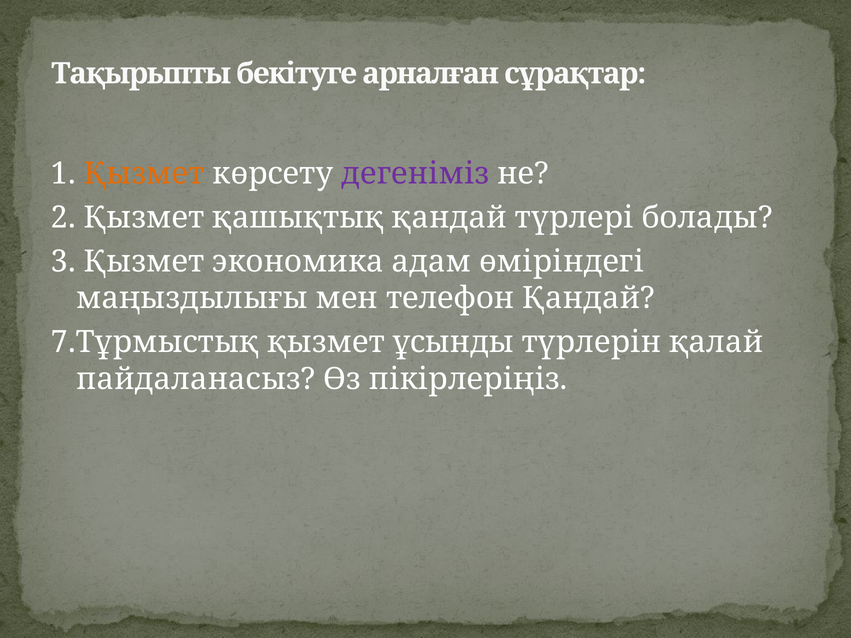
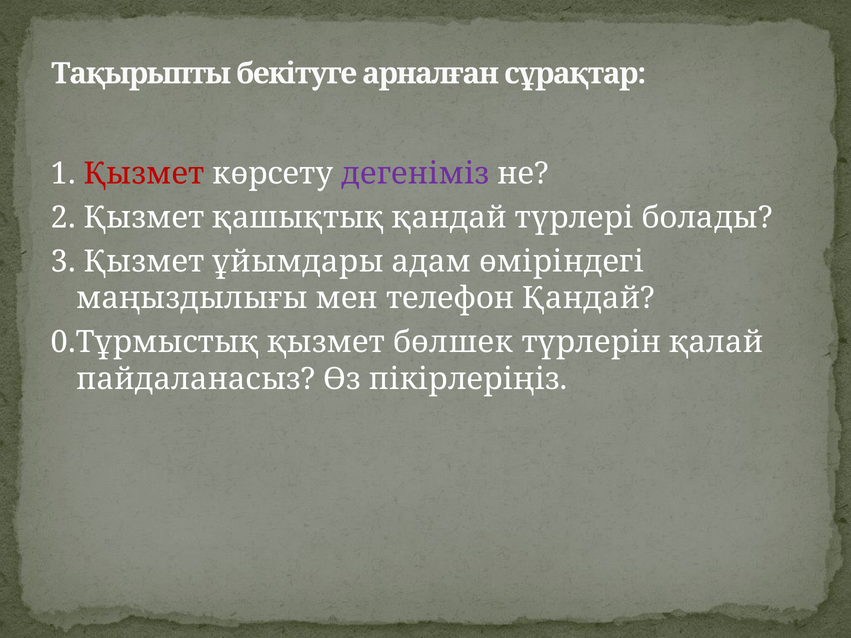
Қызмет colour: orange -> red (144, 174)
экономика: экономика -> ұйымдары (298, 262)
7.Тұрмыстық: 7.Тұрмыстық -> 0.Тұрмыстық (155, 342)
ұсынды: ұсынды -> бөлшек (453, 342)
